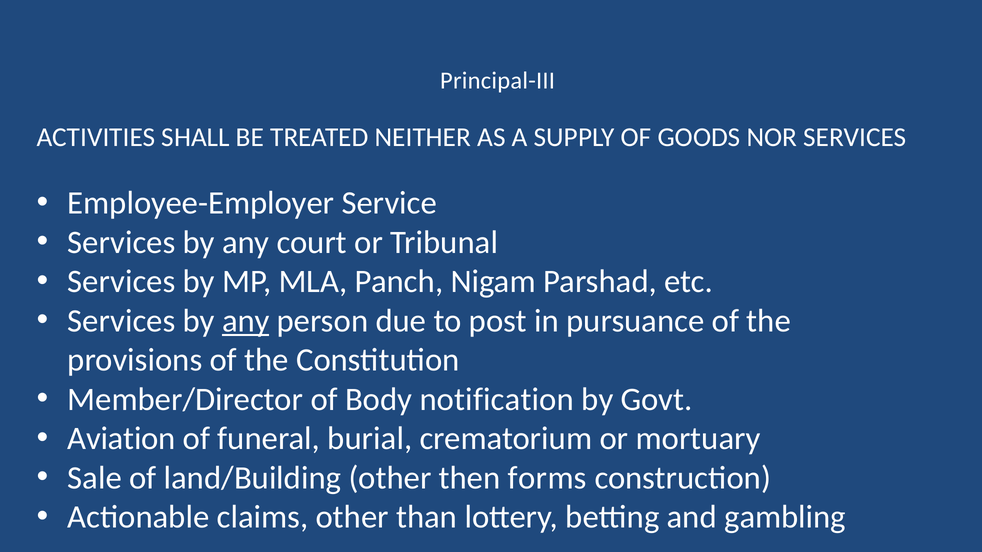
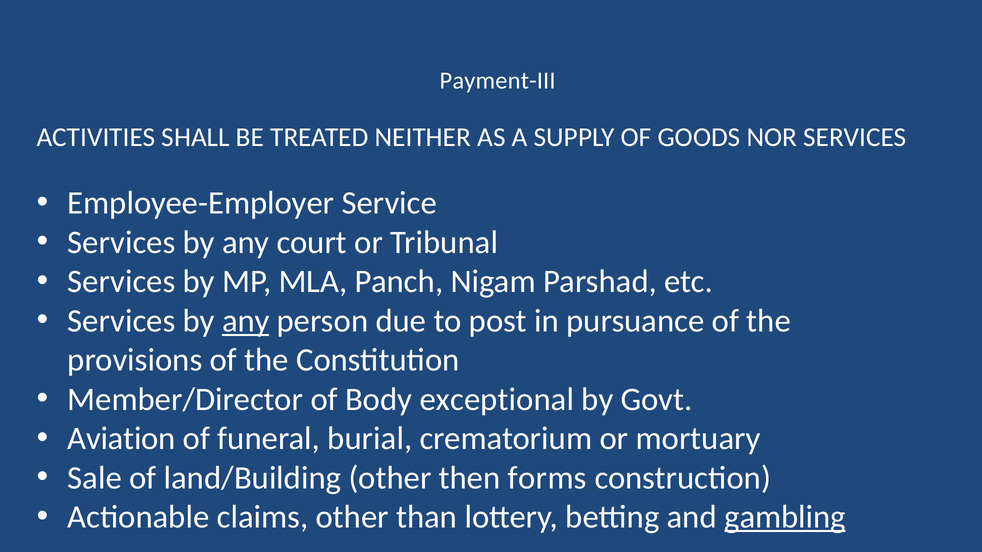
Principal-III: Principal-III -> Payment-III (498, 81)
notification: notification -> exceptional (497, 400)
gambling underline: none -> present (785, 518)
